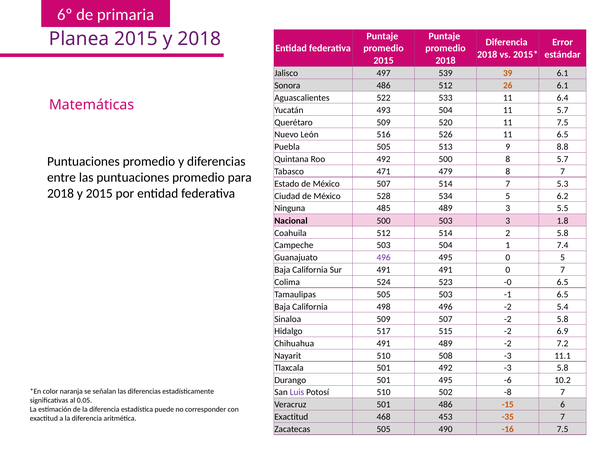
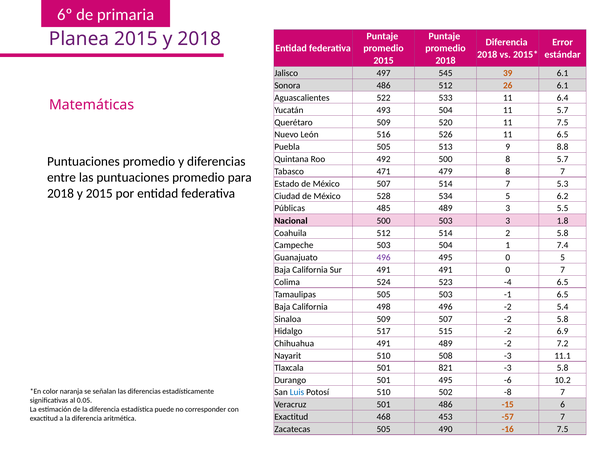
539: 539 -> 545 (446, 73)
Ninguna: Ninguna -> Públicas (290, 208)
-0: -0 -> -4 (508, 282)
501 492: 492 -> 821 (446, 367)
Luis colour: purple -> blue (297, 392)
-35: -35 -> -57 (508, 416)
